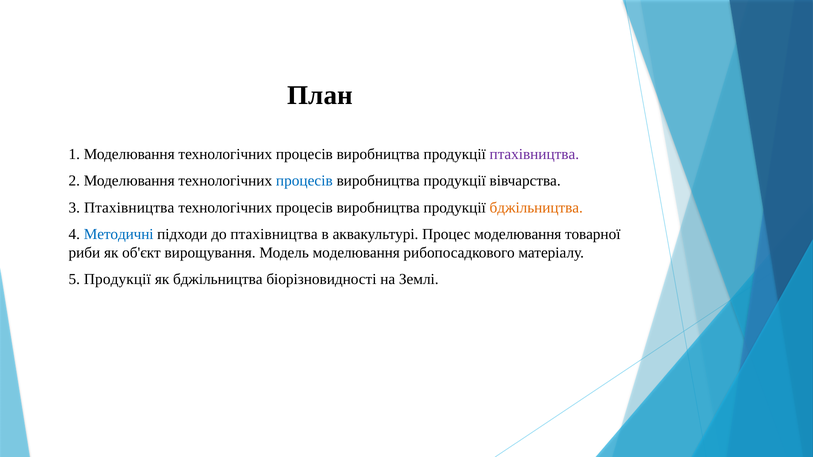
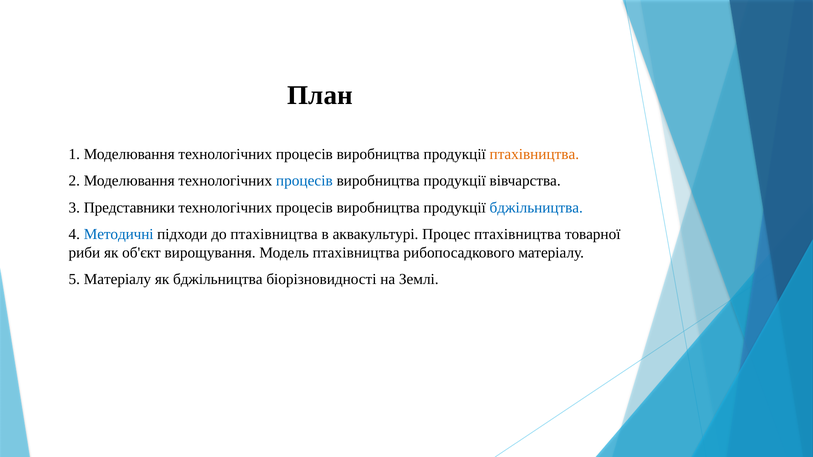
птахівництва colour: purple -> orange (534, 154)
3 Птахівництва: Птахівництва -> Представники (129, 208)
бджільництва colour: orange -> blue (536, 208)
Процес моделювання: моделювання -> птахівництва (518, 234)
Модель моделювання: моделювання -> птахівництва (356, 253)
5 Продукції: Продукції -> Матеріалу (117, 279)
